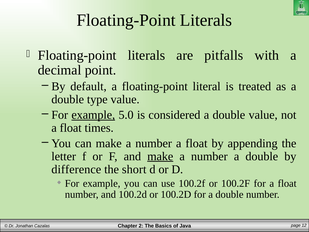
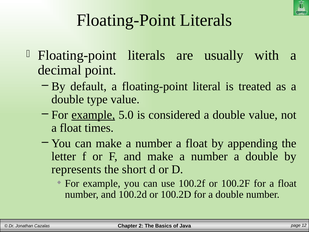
pitfalls: pitfalls -> usually (224, 55)
make underline: present -> none (160, 156)
difference: difference -> represents (76, 169)
